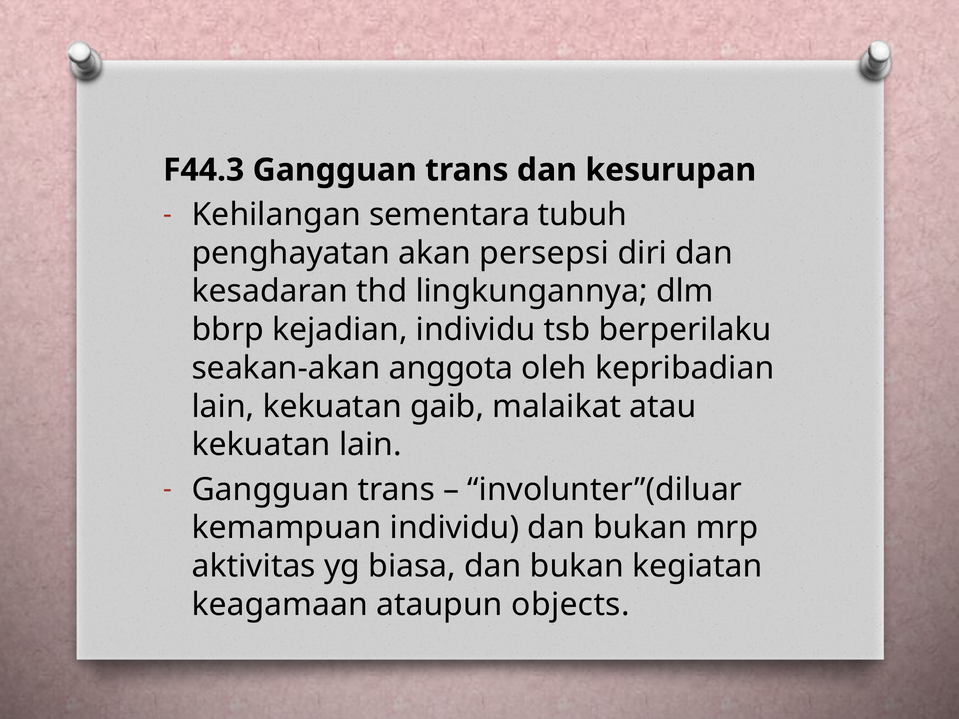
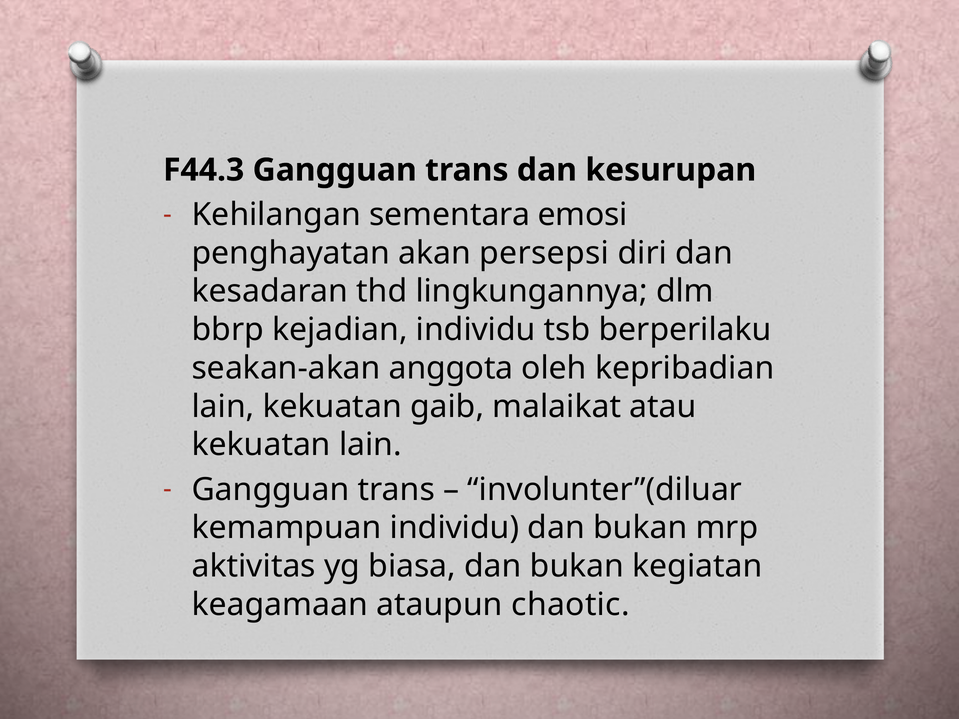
tubuh: tubuh -> emosi (583, 215)
objects: objects -> chaotic (571, 605)
